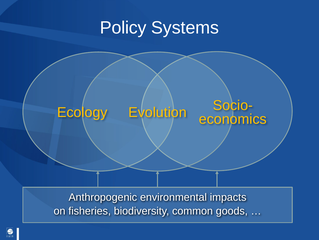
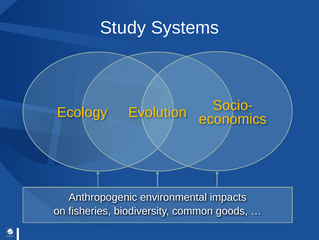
Policy: Policy -> Study (123, 28)
